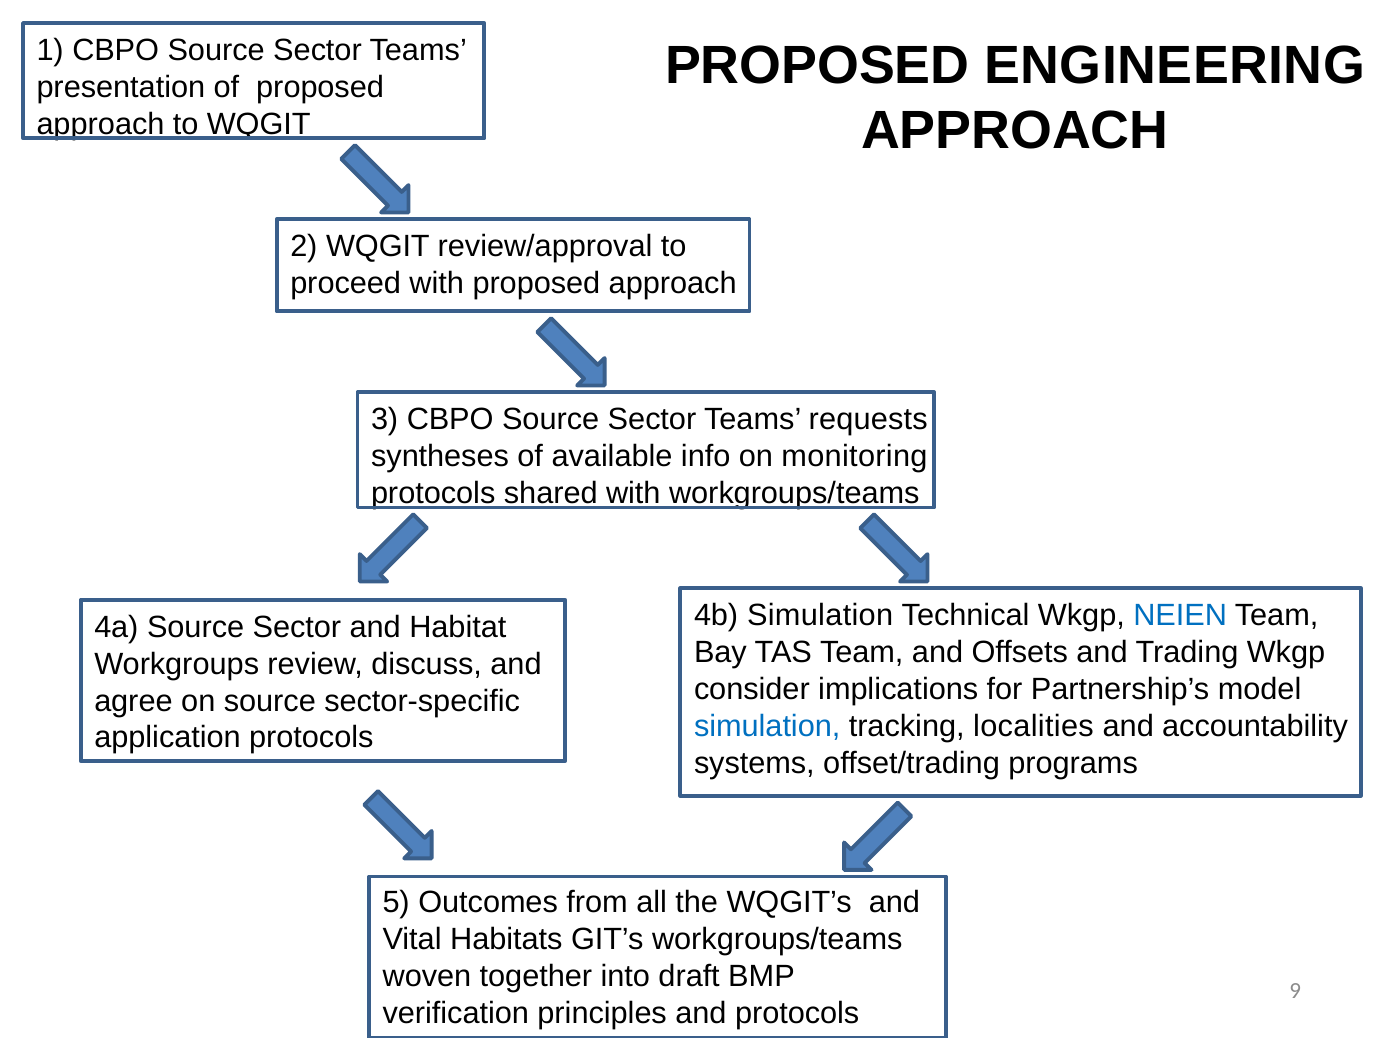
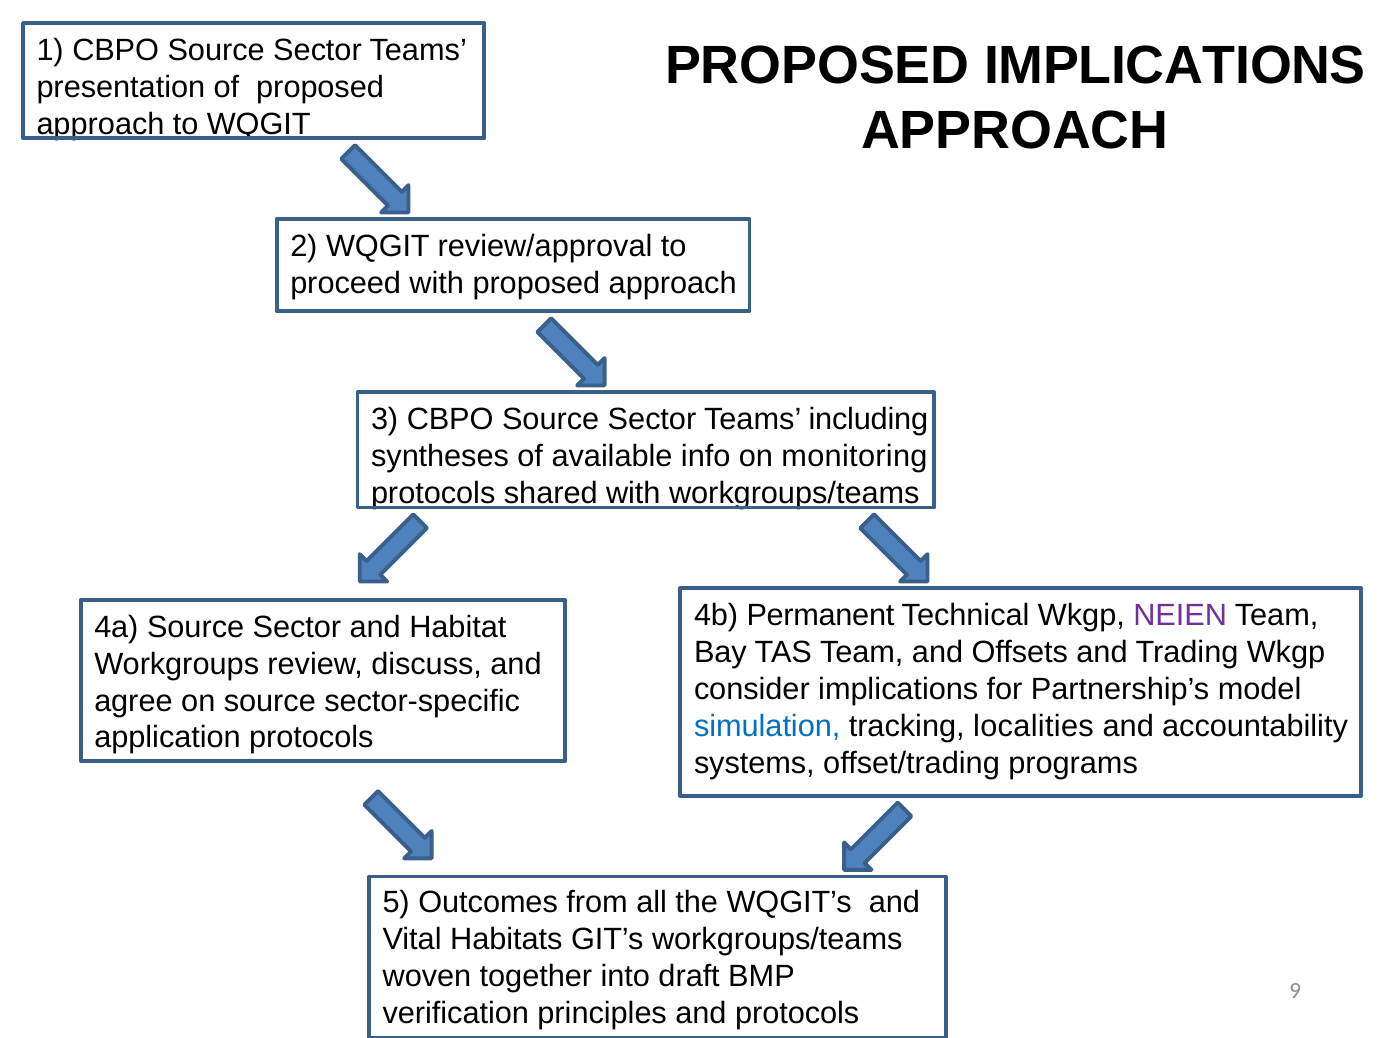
PROPOSED ENGINEERING: ENGINEERING -> IMPLICATIONS (1175, 66)
requests: requests -> including (868, 420)
4b Simulation: Simulation -> Permanent (820, 616)
NEIEN colour: blue -> purple (1180, 616)
